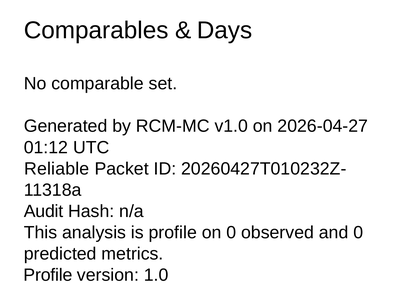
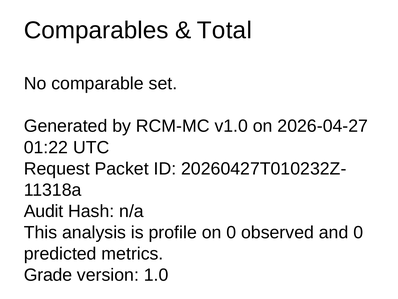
Days: Days -> Total (224, 30)
01:12: 01:12 -> 01:22 (46, 147)
Reliable: Reliable -> Request (57, 168)
Profile: Profile -> Grade (48, 275)
